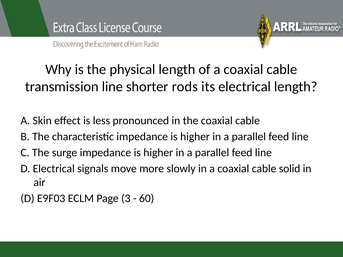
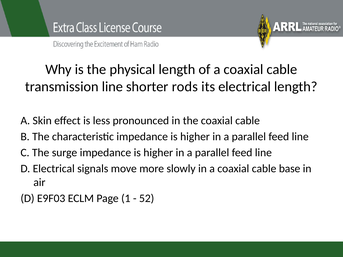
solid: solid -> base (290, 169)
3: 3 -> 1 (126, 199)
60: 60 -> 52 (147, 199)
